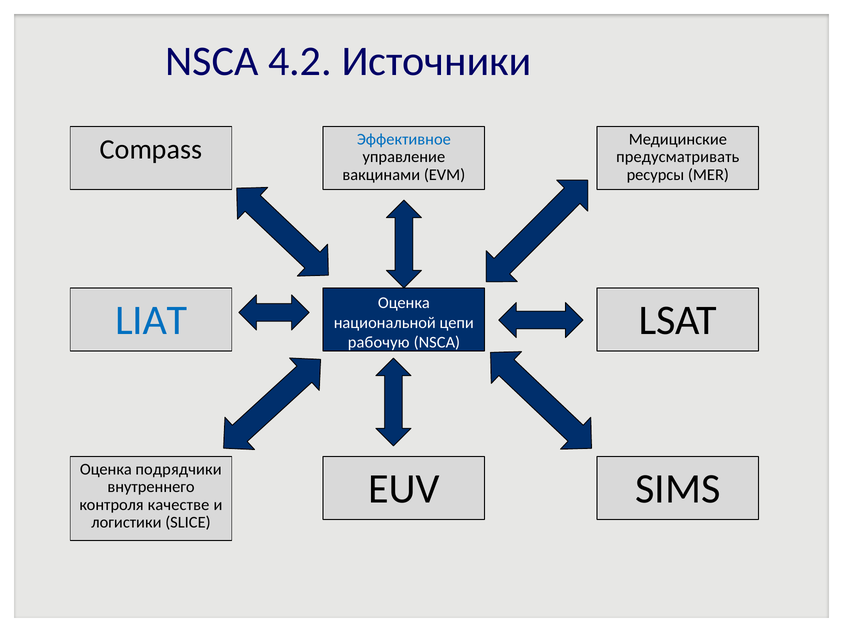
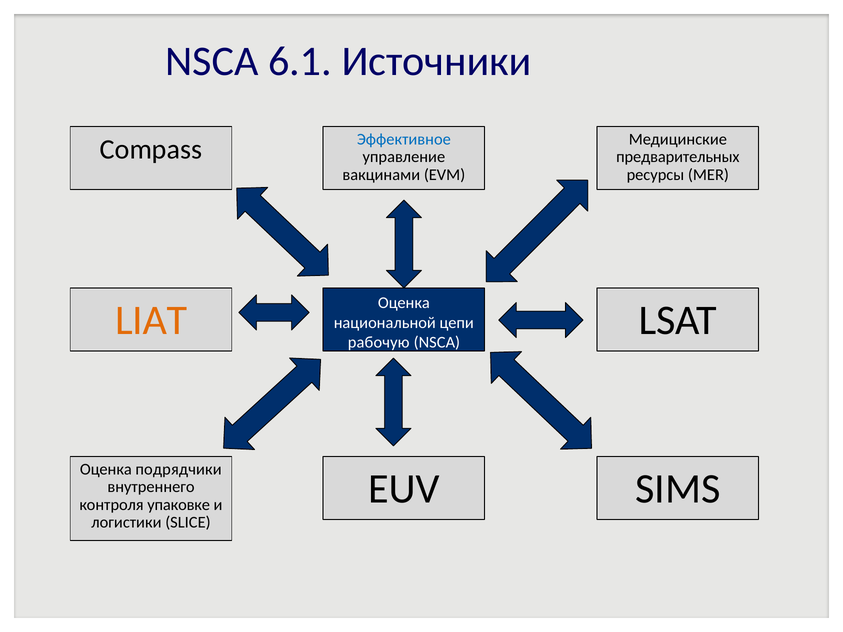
4.2: 4.2 -> 6.1 (300, 61)
предусматривать: предусматривать -> предварительных (678, 157)
LIAT colour: blue -> orange (151, 320)
качестве: качестве -> упаковке (179, 505)
